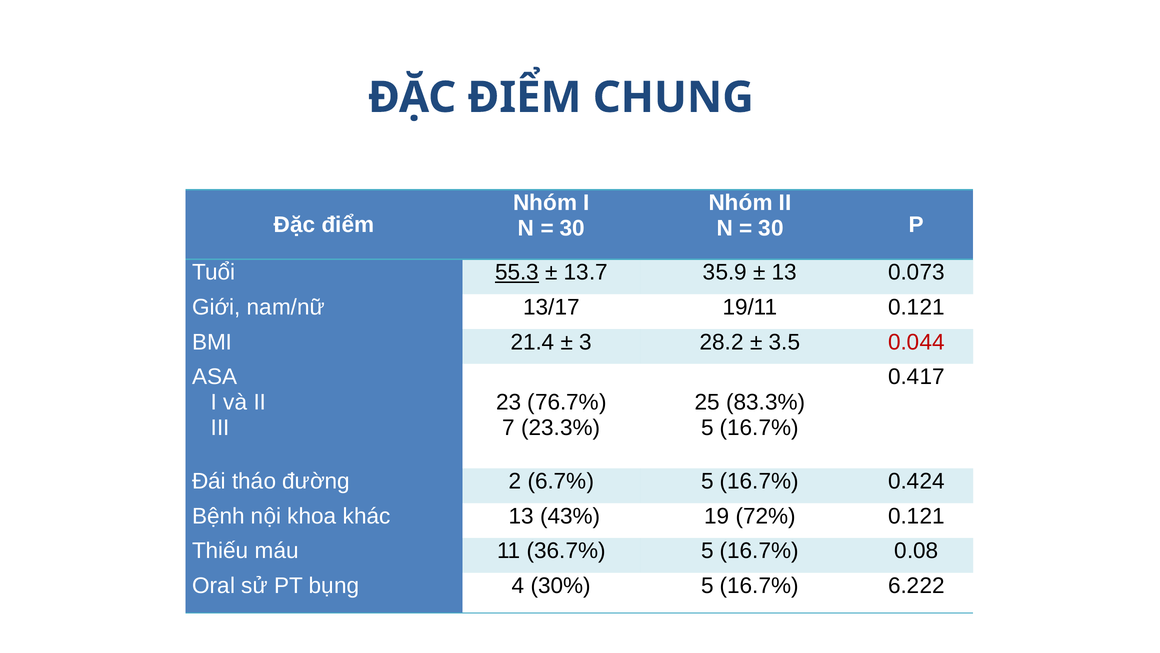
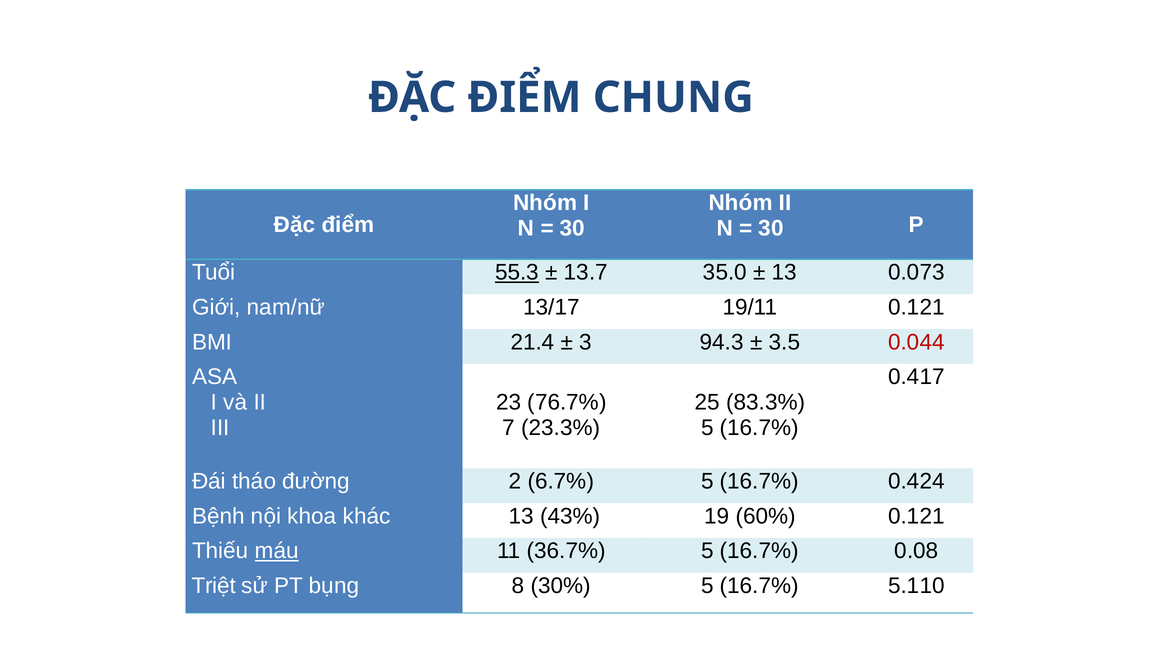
35.9: 35.9 -> 35.0 (725, 272)
28.2: 28.2 -> 94.3 (722, 342)
72%: 72% -> 60% (766, 516)
máu underline: none -> present (277, 551)
Oral: Oral -> Triệt (214, 585)
4: 4 -> 8 (518, 585)
6.222: 6.222 -> 5.110 (916, 585)
